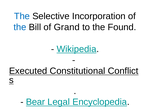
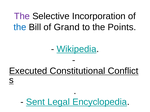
The colour: blue -> purple (22, 16)
Found: Found -> Points (122, 27)
Bear: Bear -> Sent (35, 102)
